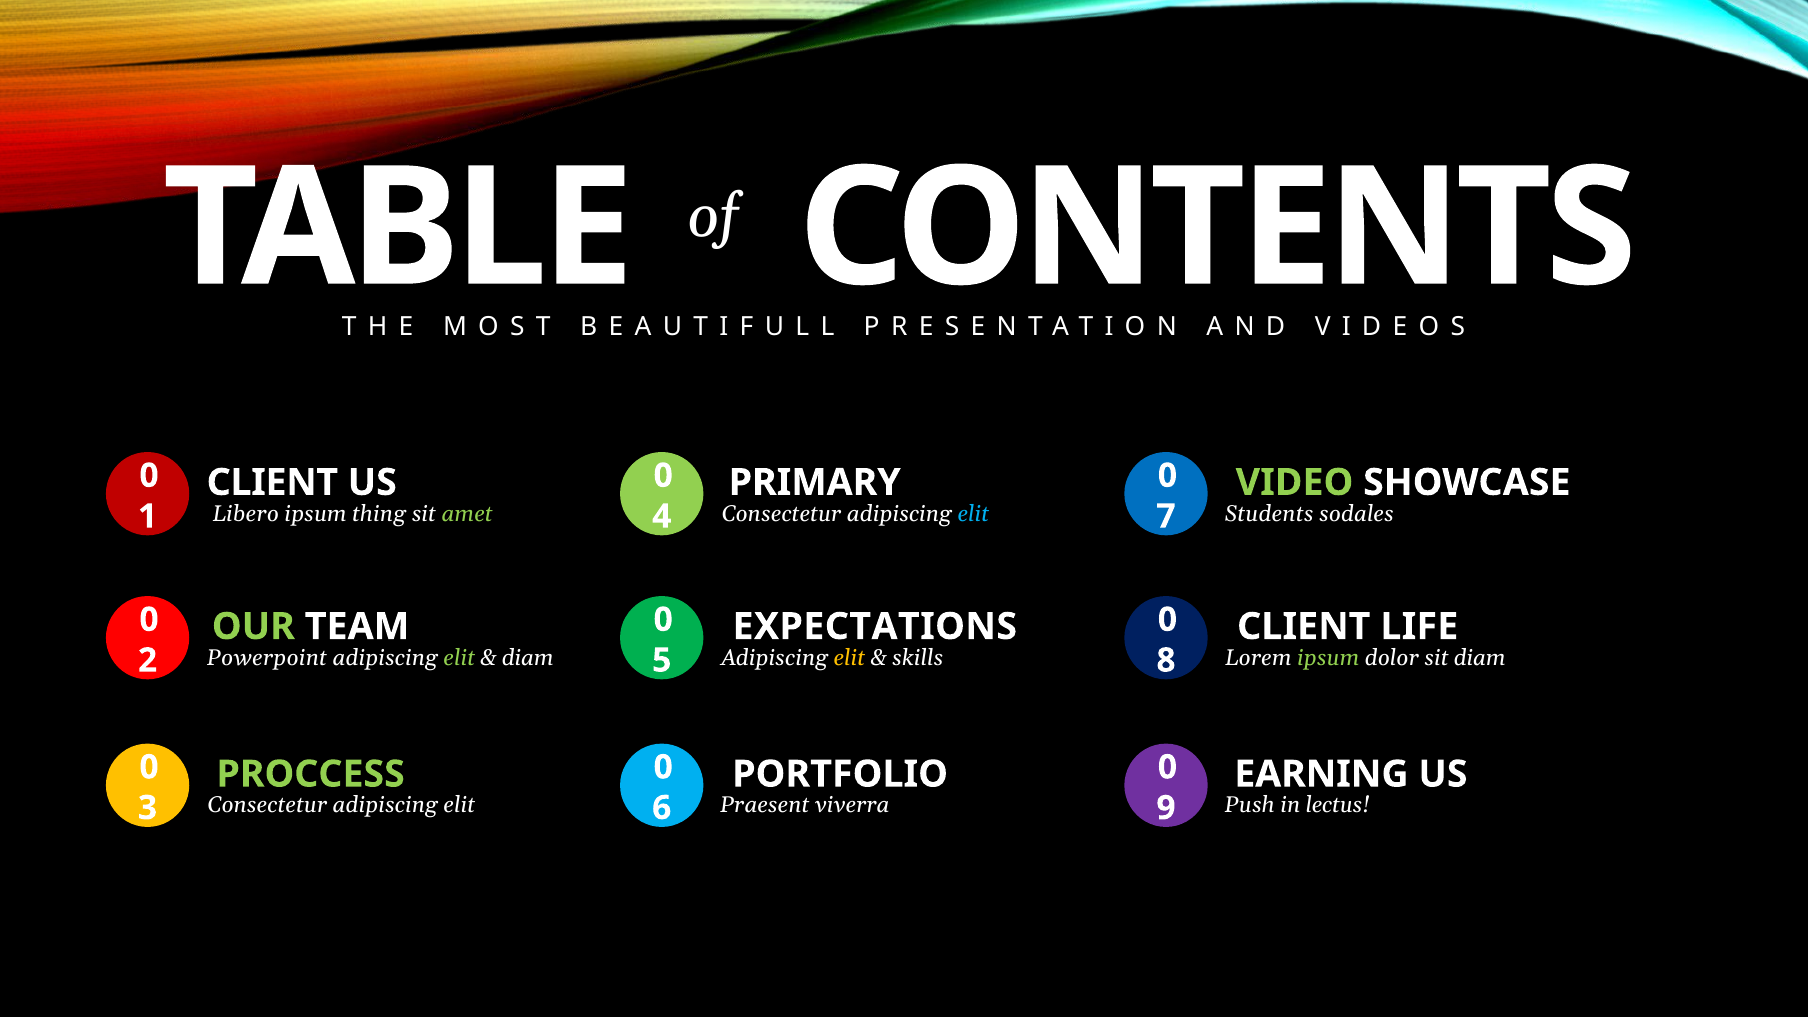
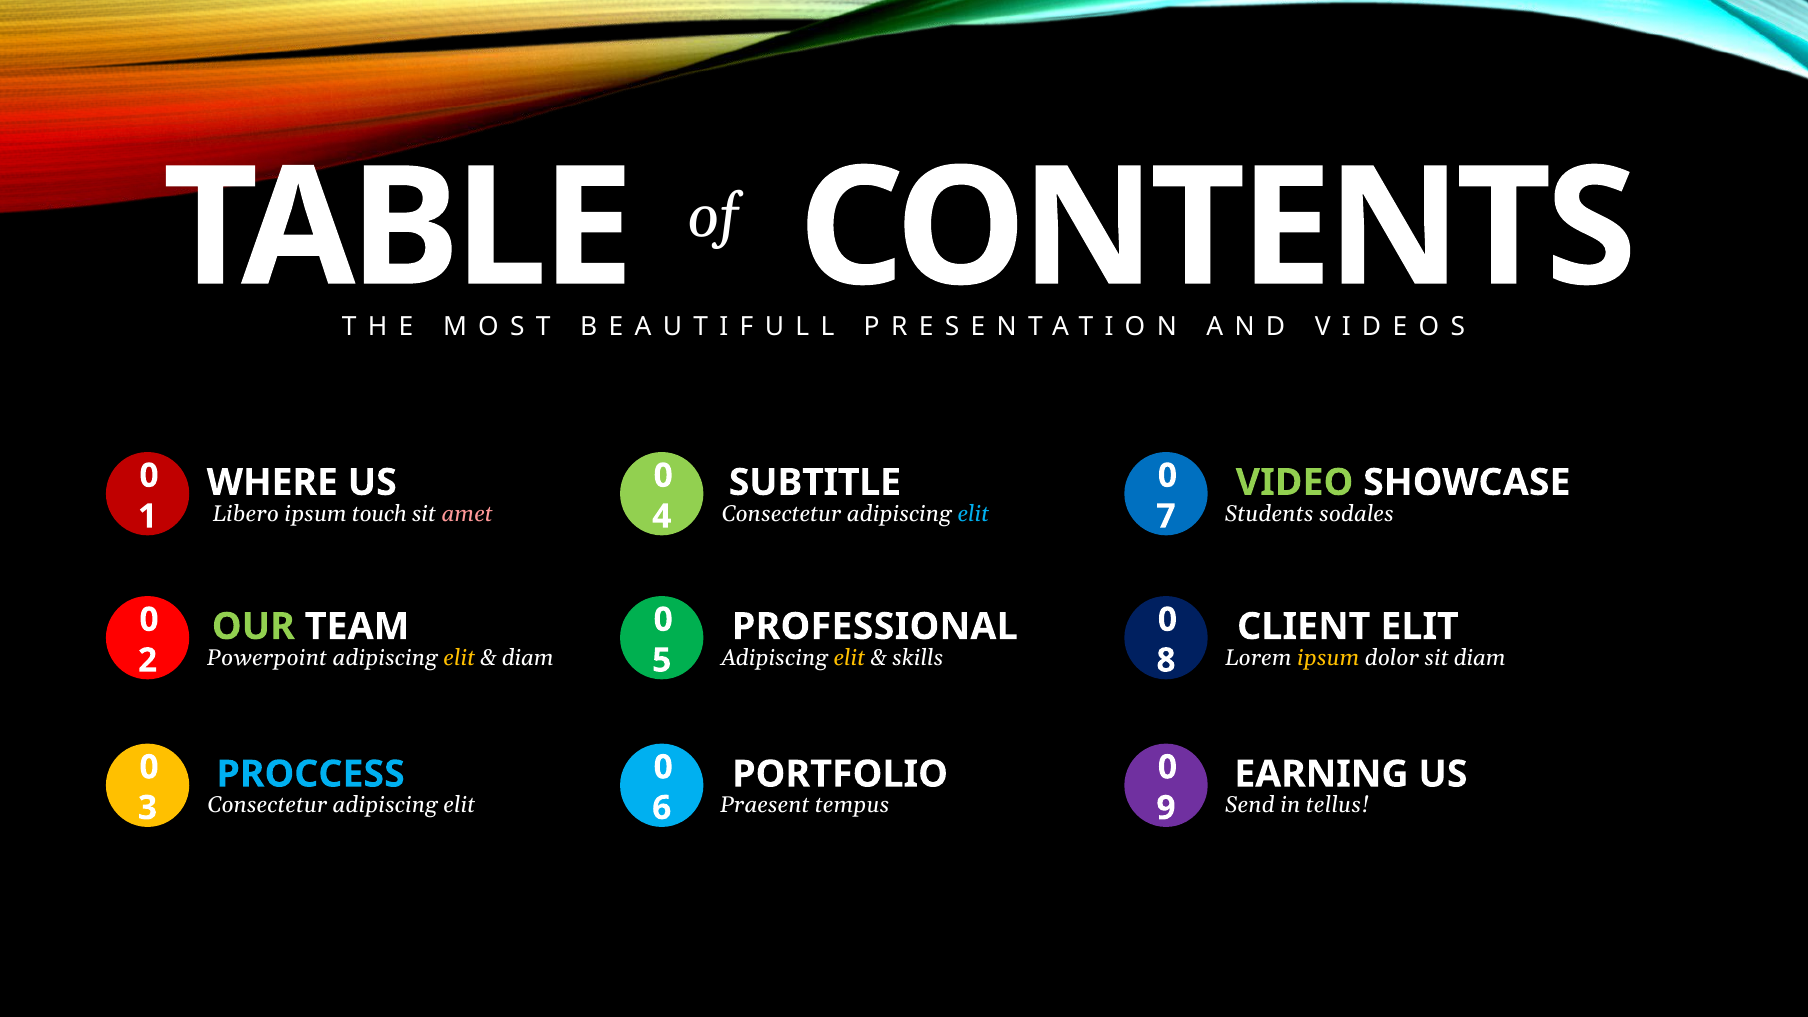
CLIENT: CLIENT -> WHERE (272, 482)
PRIMARY: PRIMARY -> SUBTITLE (815, 482)
thing: thing -> touch (379, 514)
amet colour: light green -> pink (467, 514)
EXPECTATIONS: EXPECTATIONS -> PROFESSIONAL (875, 627)
CLIENT LIFE: LIFE -> ELIT (1420, 627)
elit colour: light green -> yellow (459, 658)
ipsum colour: light green -> yellow (1328, 658)
PROCCESS colour: light green -> light blue (311, 774)
viverra: viverra -> tempus (852, 805)
Push: Push -> Send (1250, 805)
lectus: lectus -> tellus (1337, 805)
